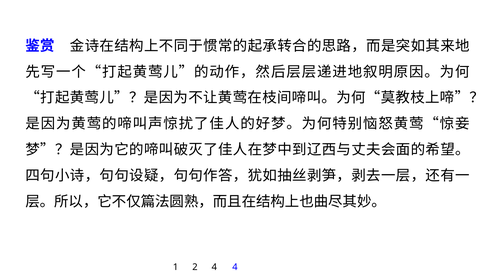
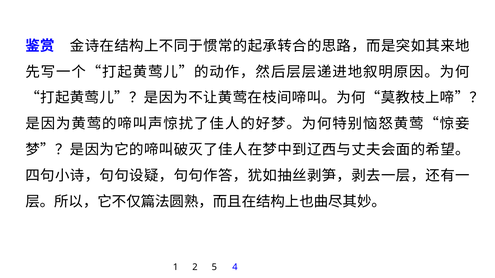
2 4: 4 -> 5 (214, 268)
